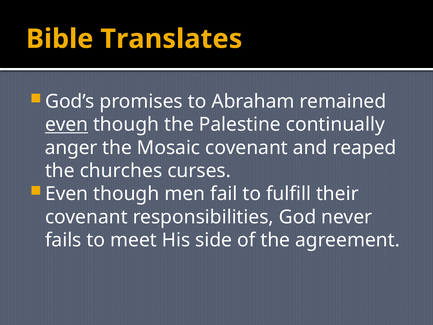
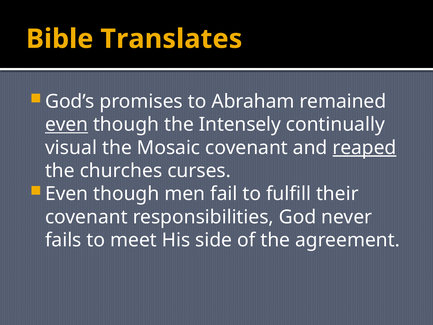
Palestine: Palestine -> Intensely (240, 124)
anger: anger -> visual (71, 148)
reaped underline: none -> present (364, 148)
